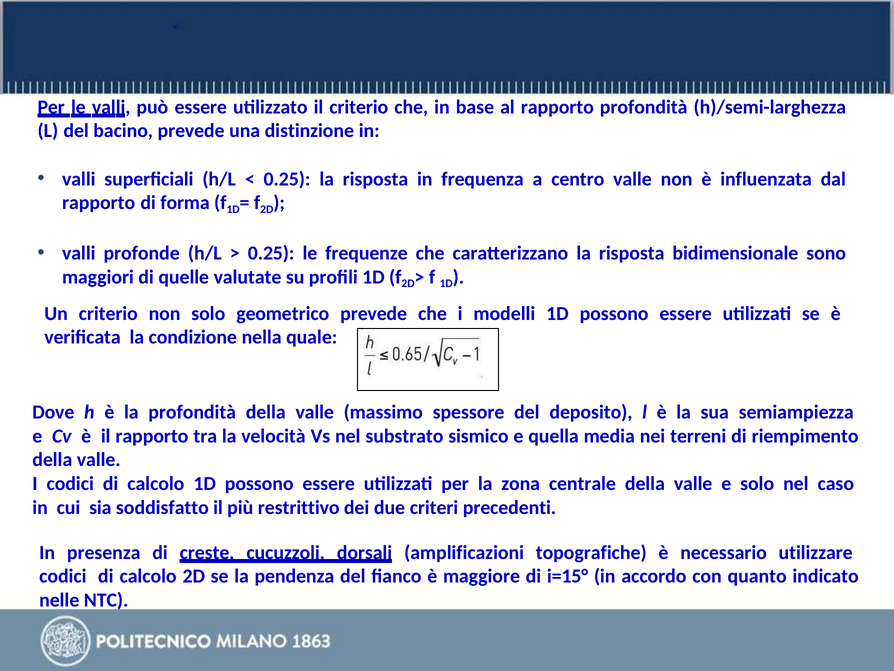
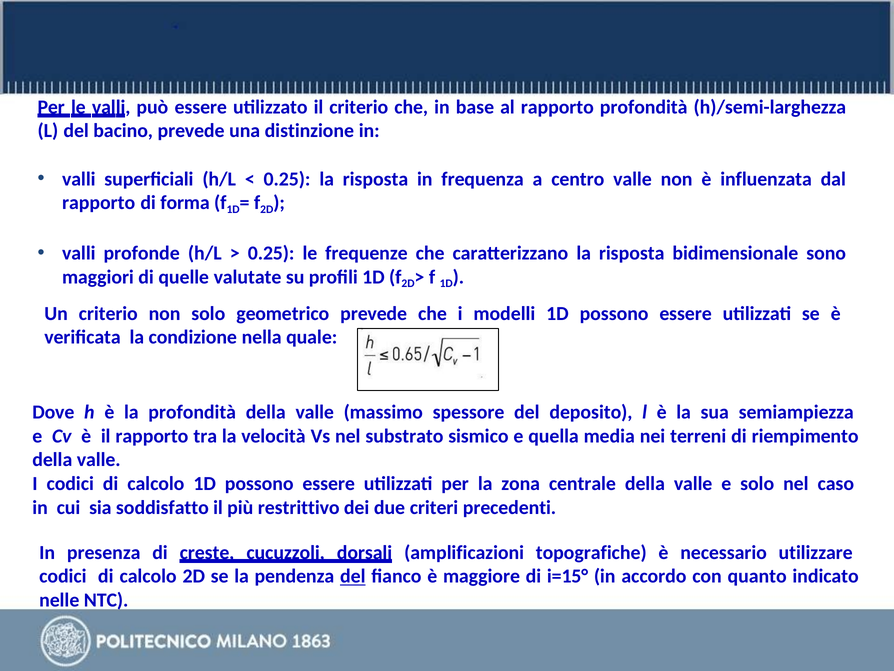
del underline: none -> present (353, 576)
